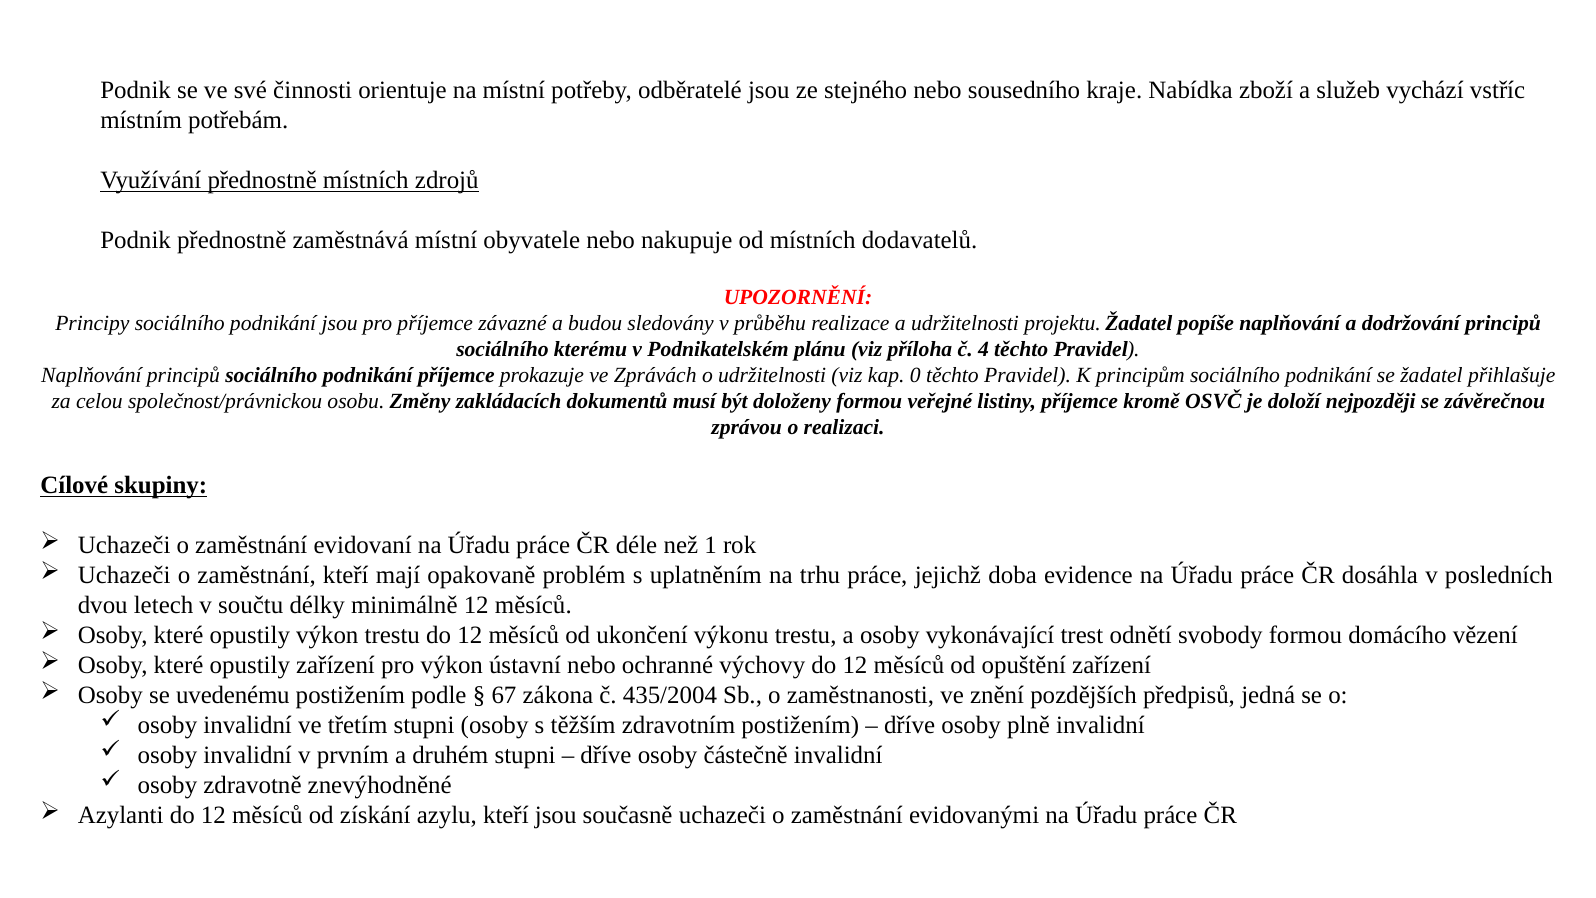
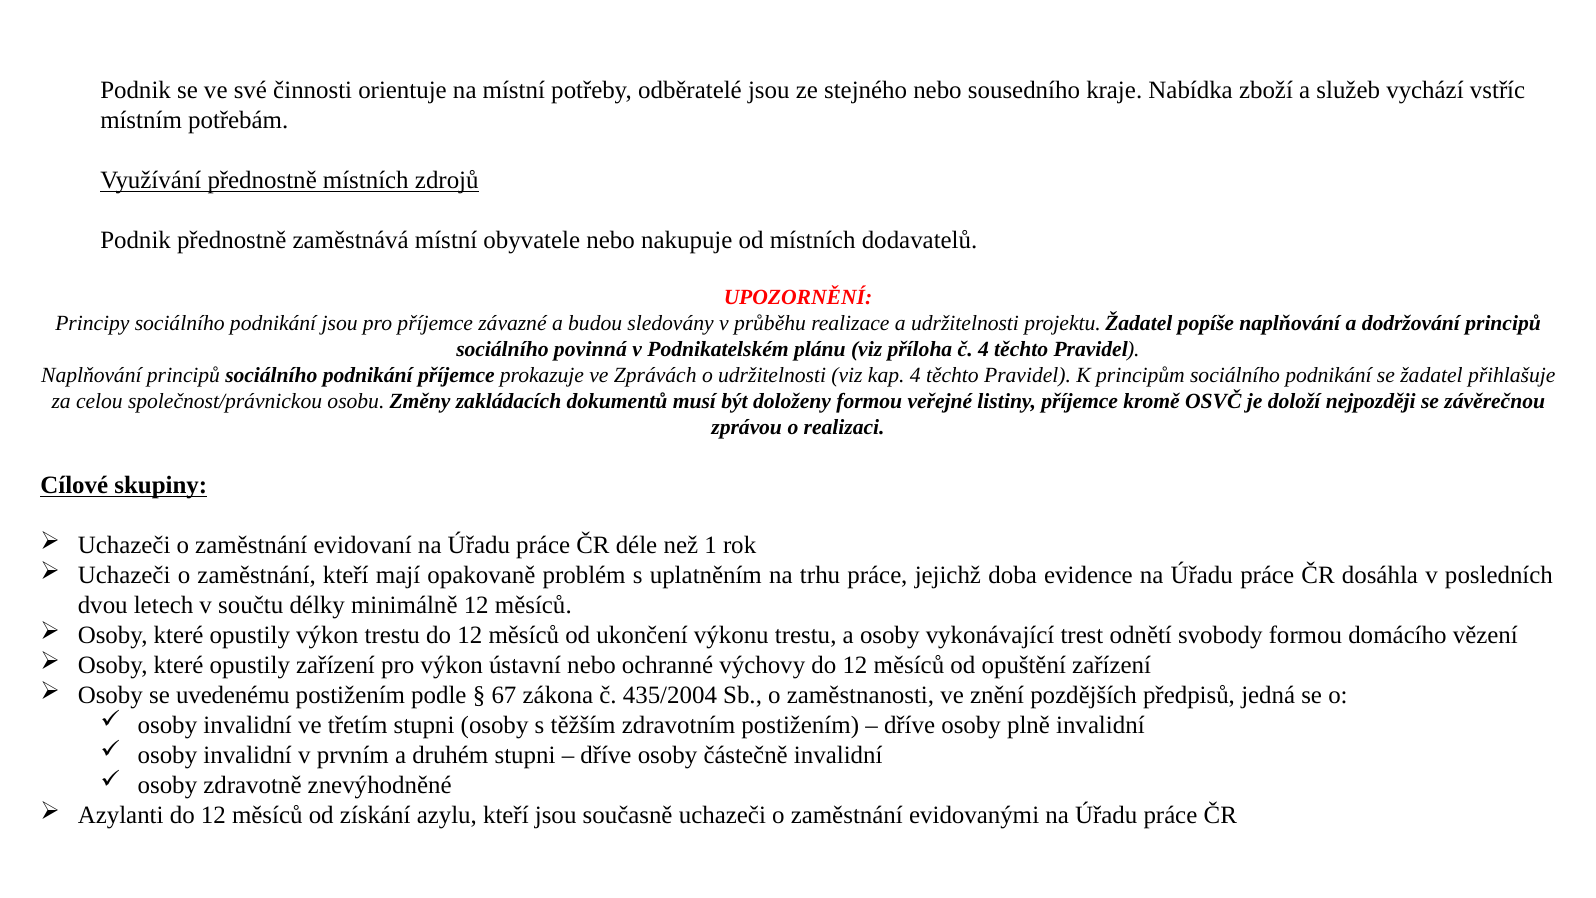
kterému: kterému -> povinná (590, 350)
kap 0: 0 -> 4 (915, 376)
